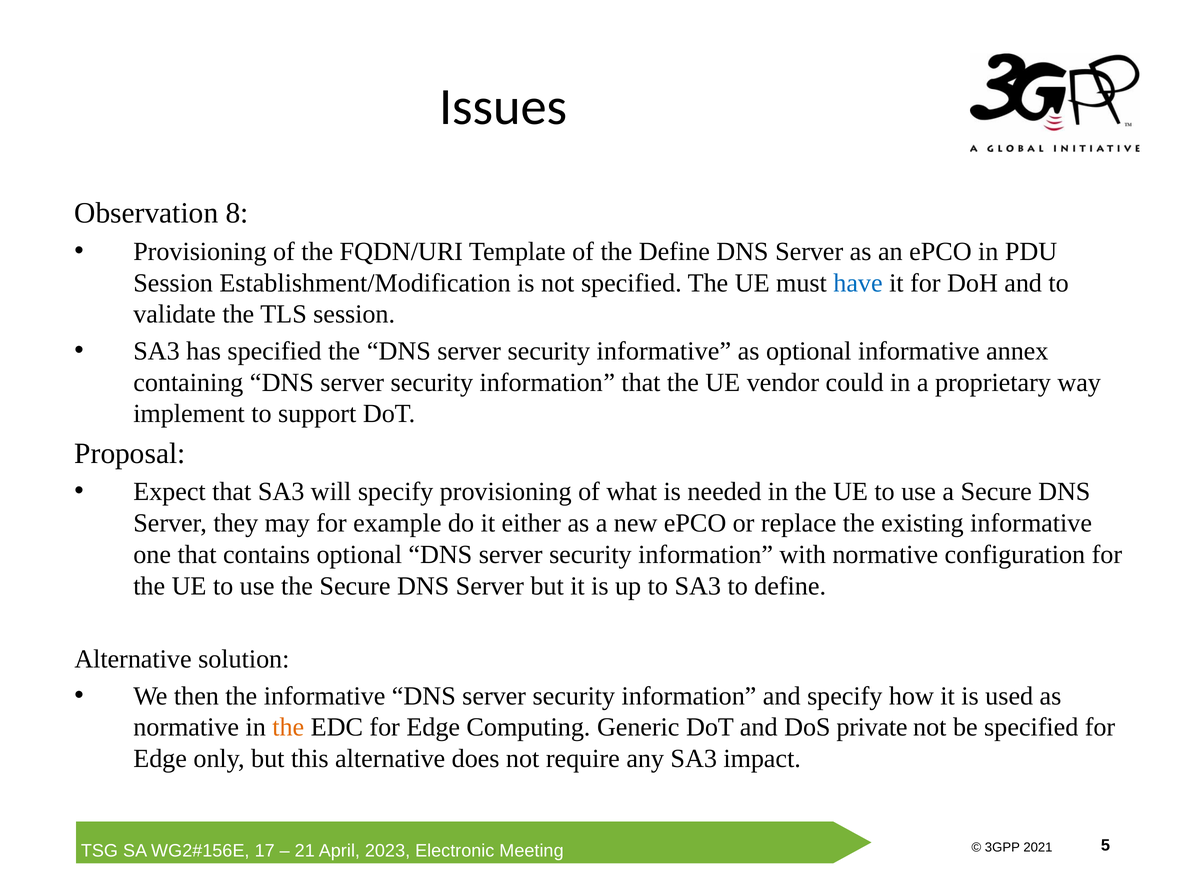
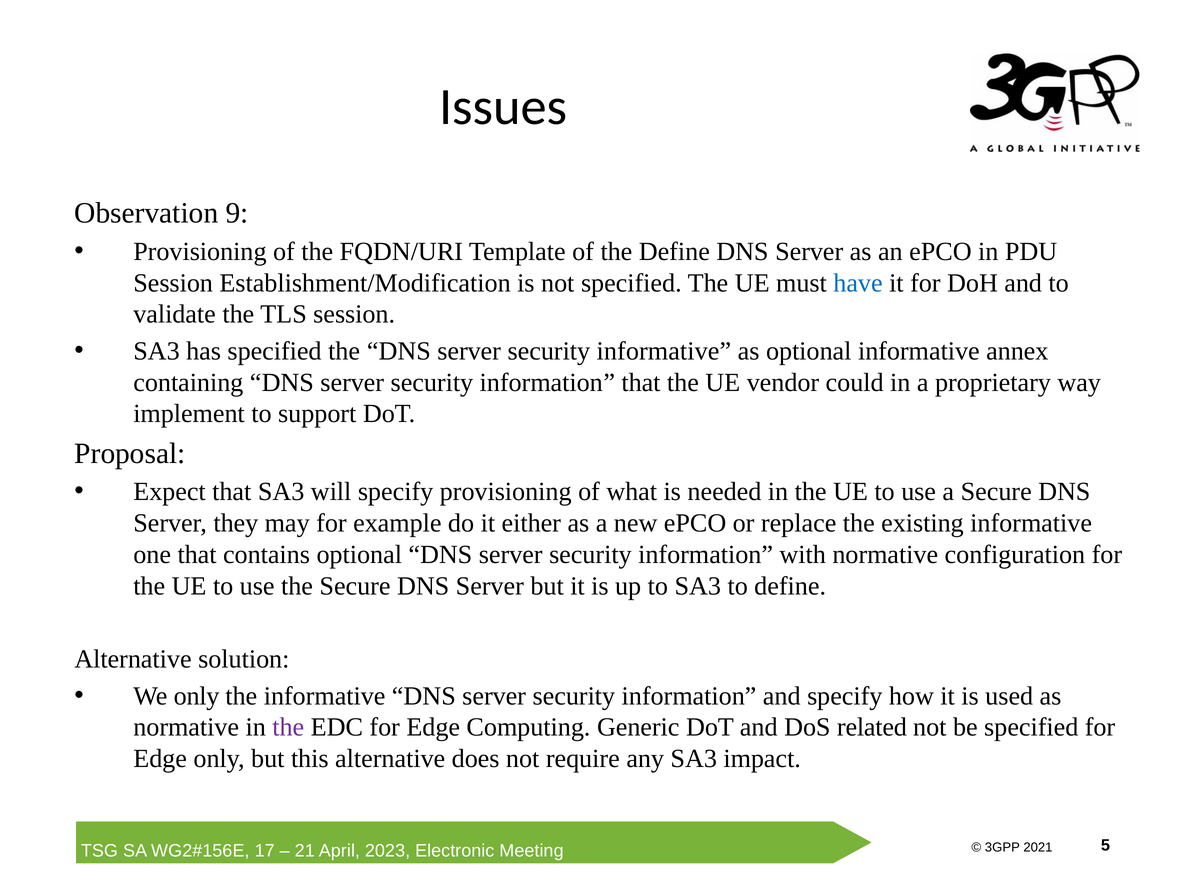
8: 8 -> 9 (237, 213)
We then: then -> only (197, 696)
the colour: orange -> purple (288, 728)
private: private -> related (872, 728)
